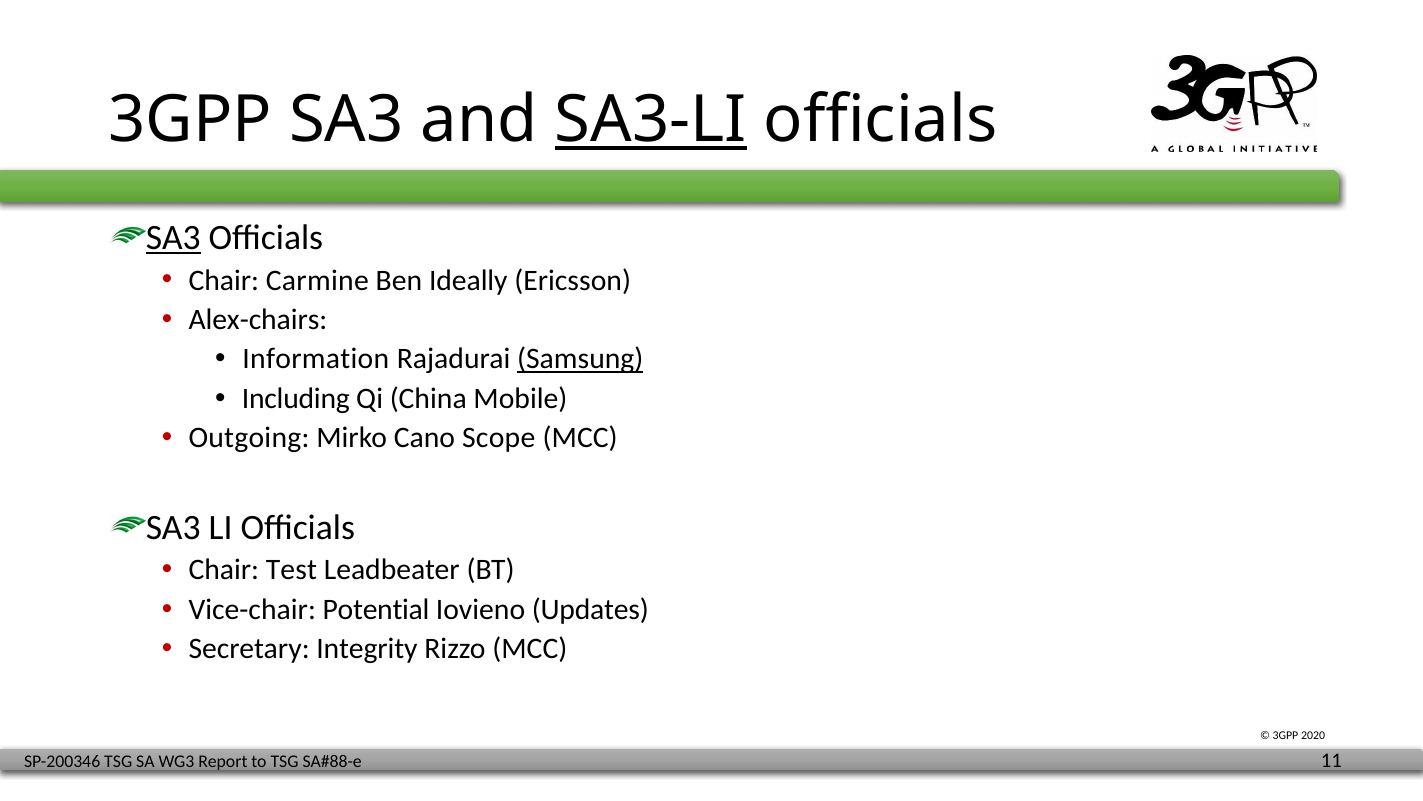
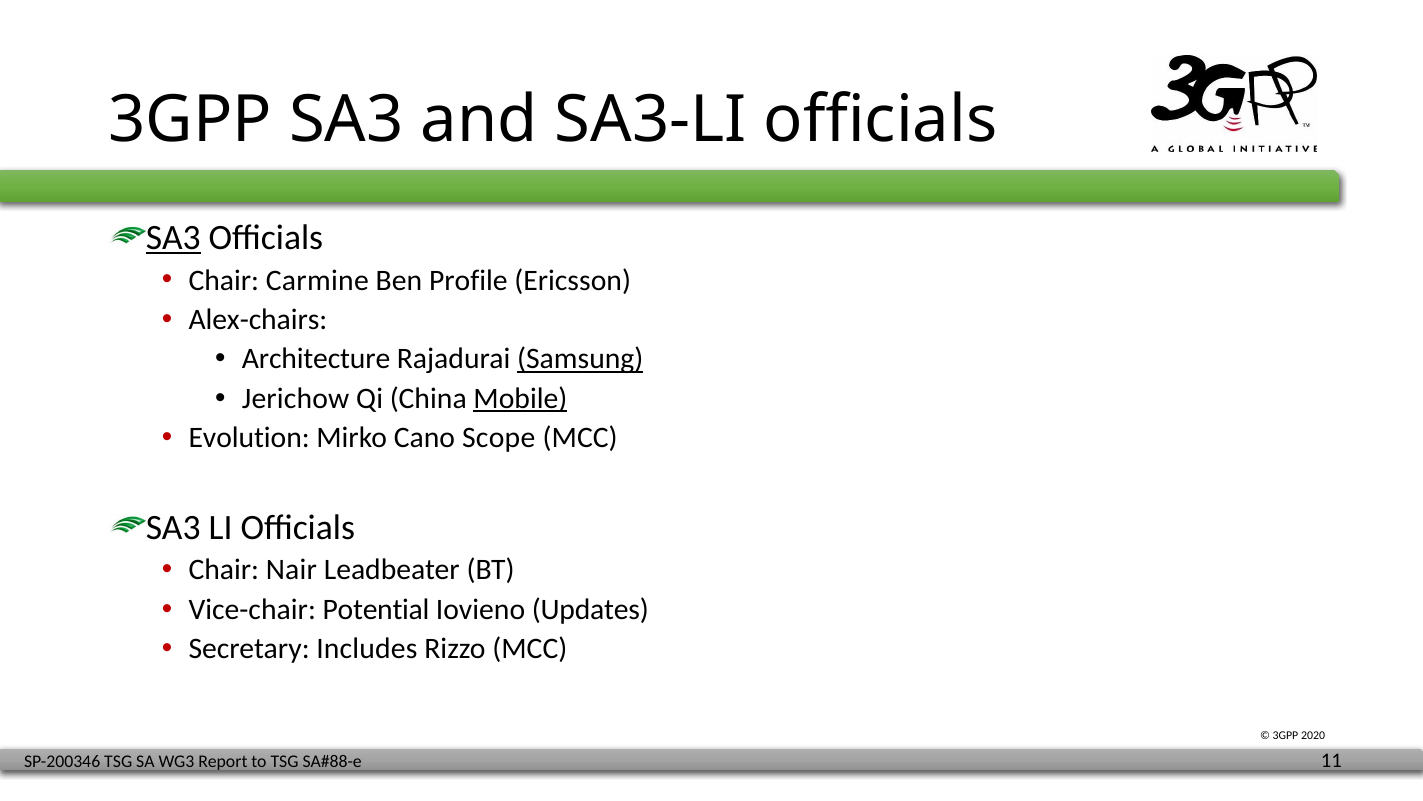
SA3-LI underline: present -> none (651, 120)
Ideally: Ideally -> Profile (468, 280)
Information: Information -> Architecture (316, 359)
Including: Including -> Jerichow (296, 398)
Mobile underline: none -> present (520, 398)
Outgoing: Outgoing -> Evolution (249, 438)
Test: Test -> Nair (291, 570)
Integrity: Integrity -> Includes (367, 649)
